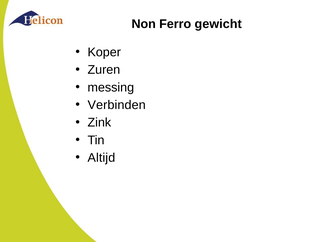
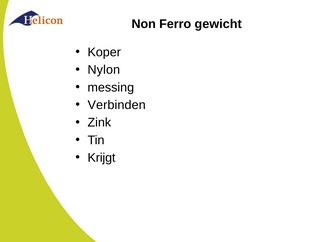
Zuren: Zuren -> Nylon (104, 70)
Altijd: Altijd -> Krijgt (102, 157)
